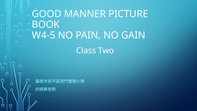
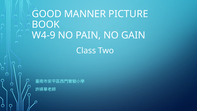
W4-5: W4-5 -> W4-9 (44, 35)
